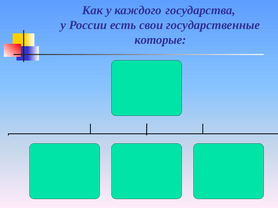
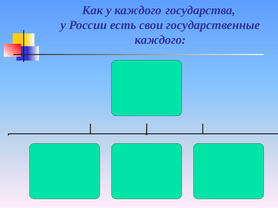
которые: которые -> каждого (160, 40)
